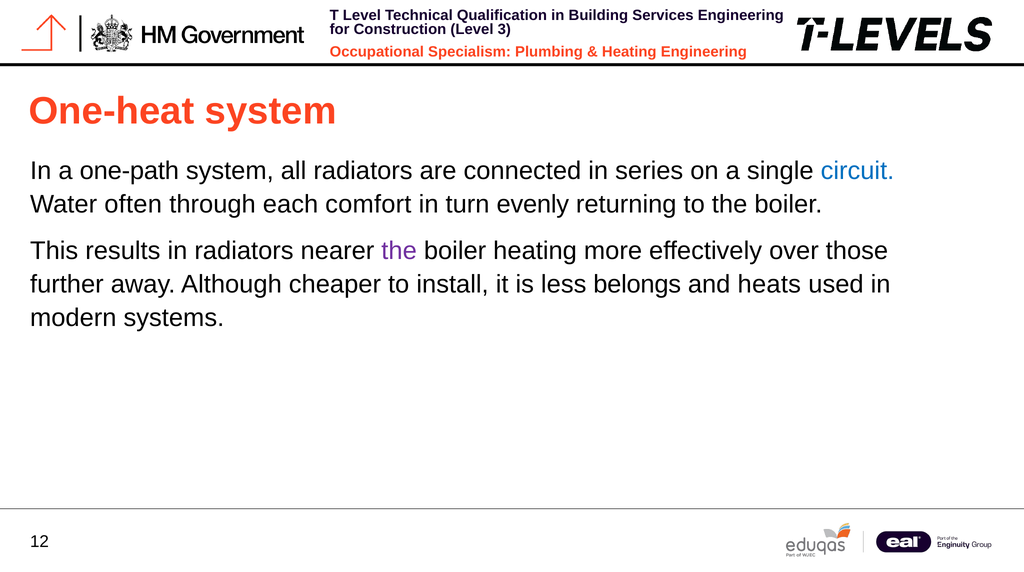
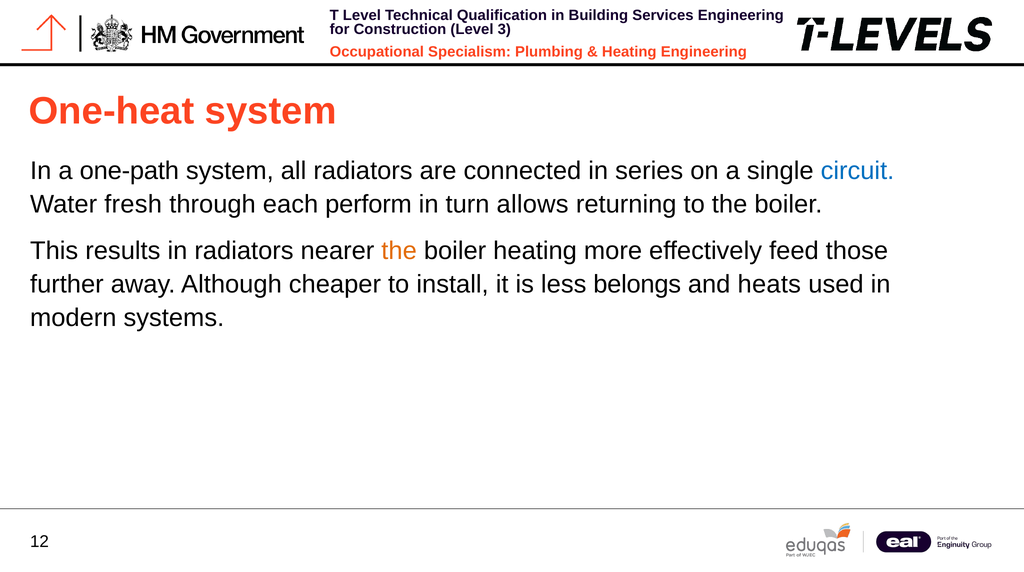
often: often -> fresh (133, 204)
comfort: comfort -> perform (369, 204)
evenly: evenly -> allows (533, 204)
the colour: purple -> orange (399, 251)
over: over -> feed (794, 251)
